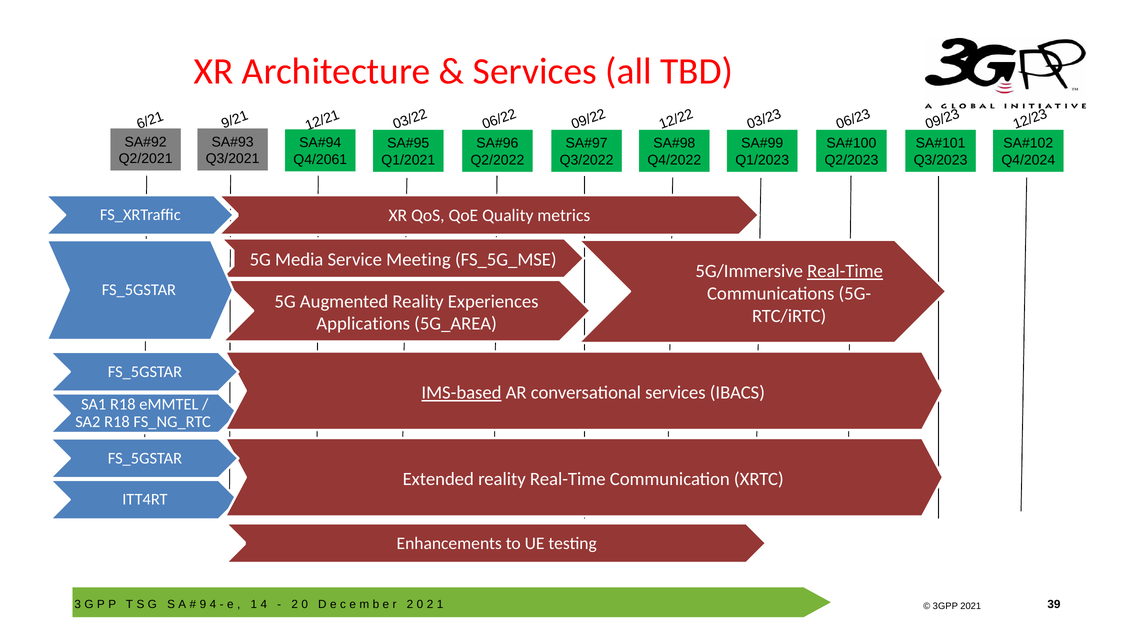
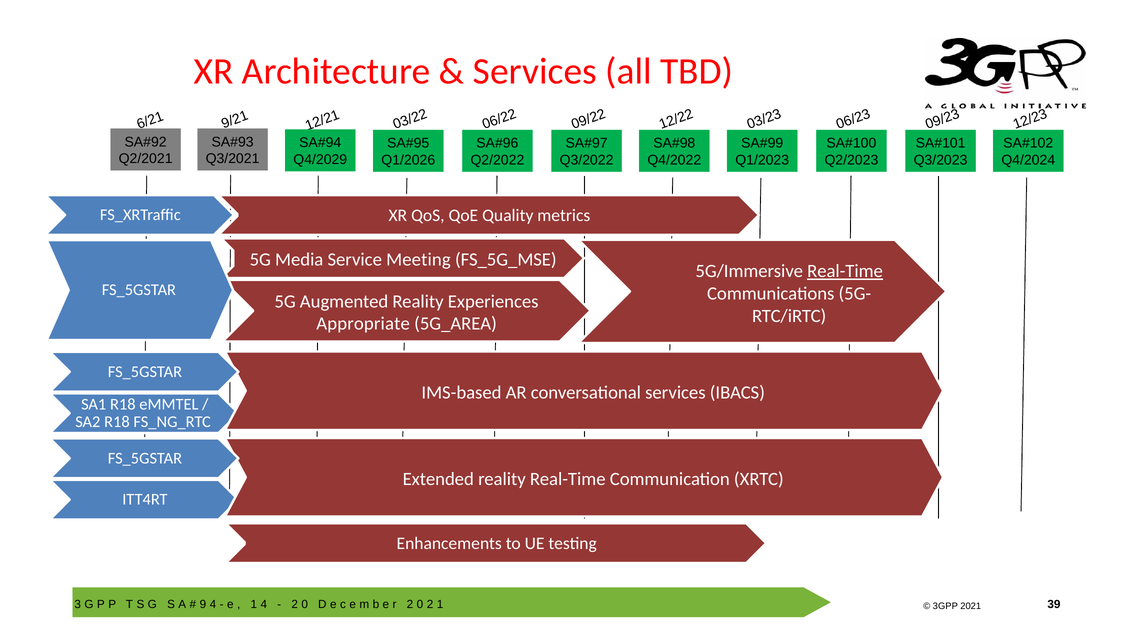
Q4/2061: Q4/2061 -> Q4/2029 (320, 160)
Q1/2021: Q1/2021 -> Q1/2026 (408, 160)
Applications: Applications -> Appropriate (363, 324)
IMS-based underline: present -> none (462, 393)
